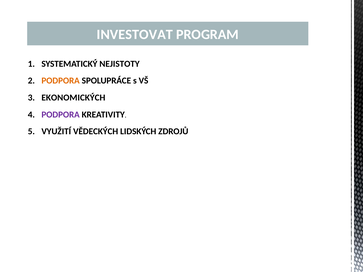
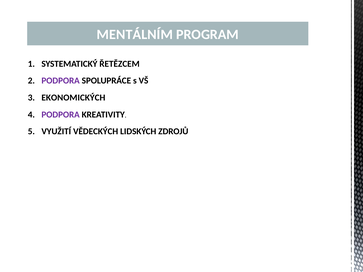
INVESTOVAT: INVESTOVAT -> MENTÁLNÍM (135, 35)
NEJISTOTY: NEJISTOTY -> ŘETĚZCEM (120, 64)
PODPORA colour: orange -> purple (61, 81)
